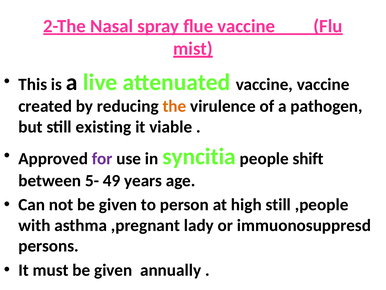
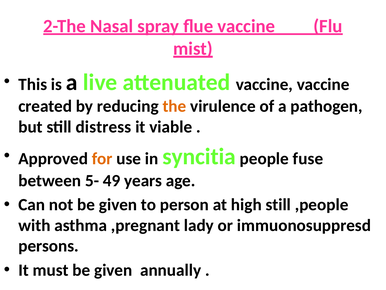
existing: existing -> distress (103, 127)
for colour: purple -> orange (102, 158)
shift: shift -> fuse (308, 158)
